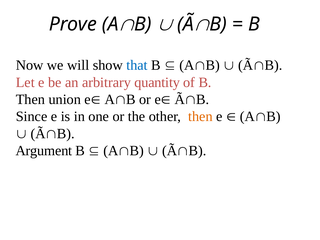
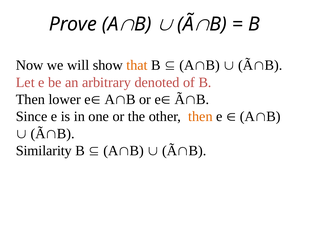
that colour: blue -> orange (137, 65)
quantity: quantity -> denoted (157, 82)
union: union -> lower (65, 99)
Argument: Argument -> Similarity (44, 151)
